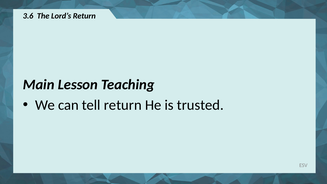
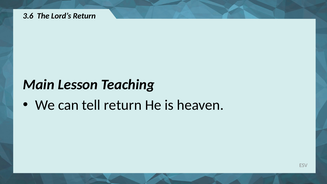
trusted: trusted -> heaven (200, 105)
